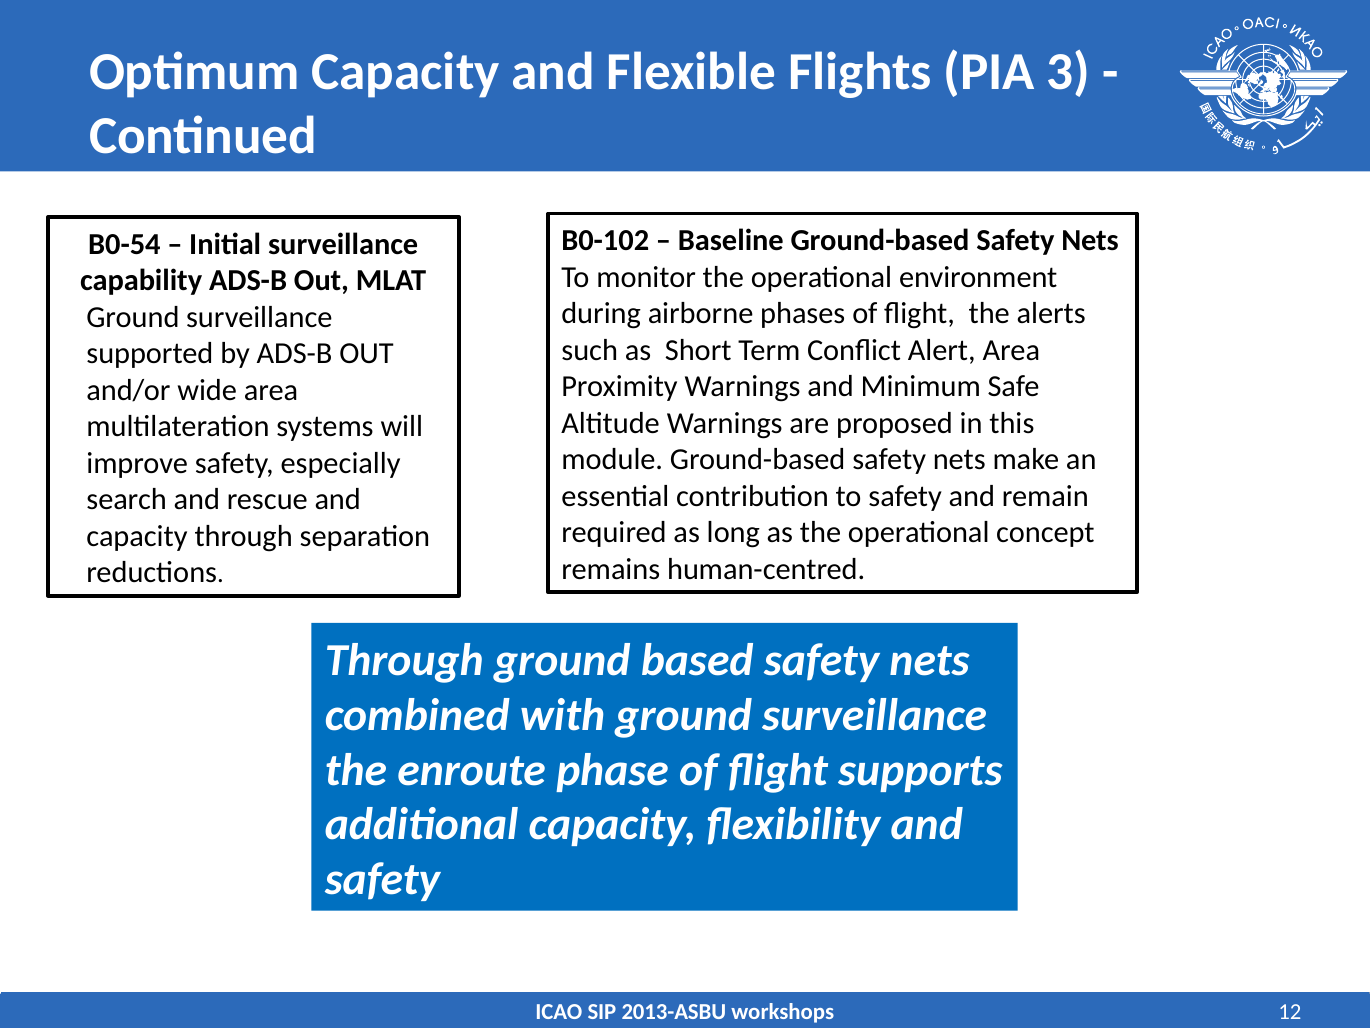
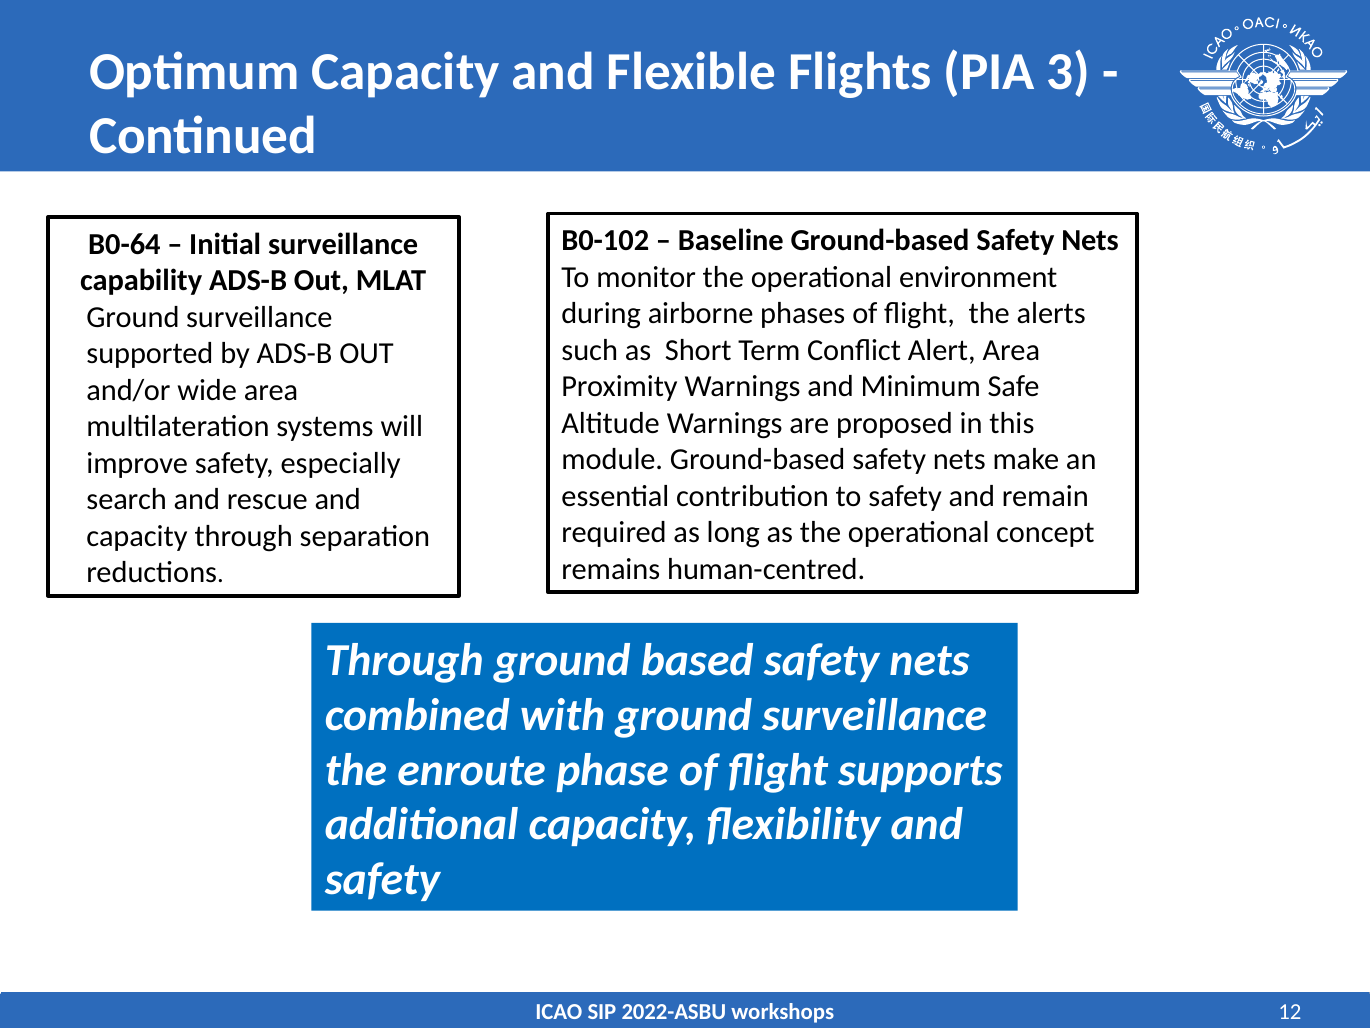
B0-54: B0-54 -> B0-64 (124, 244)
2013-ASBU: 2013-ASBU -> 2022-ASBU (674, 1012)
